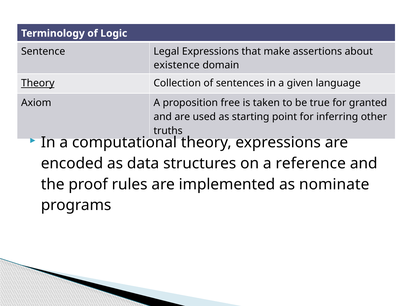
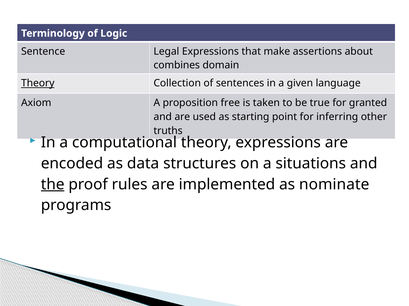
existence: existence -> combines (177, 65)
reference: reference -> situations (311, 164)
the underline: none -> present (53, 185)
